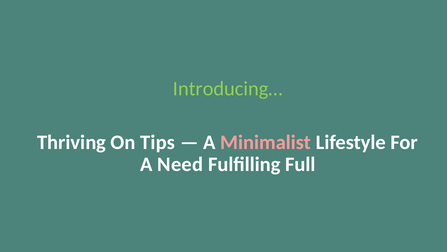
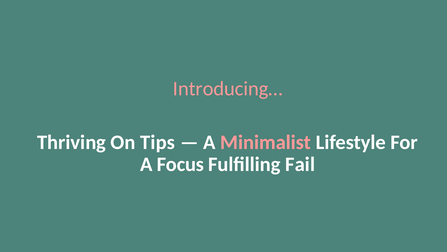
Introducing… colour: light green -> pink (228, 88)
Need: Need -> Focus (180, 164)
Full: Full -> Fail (300, 164)
